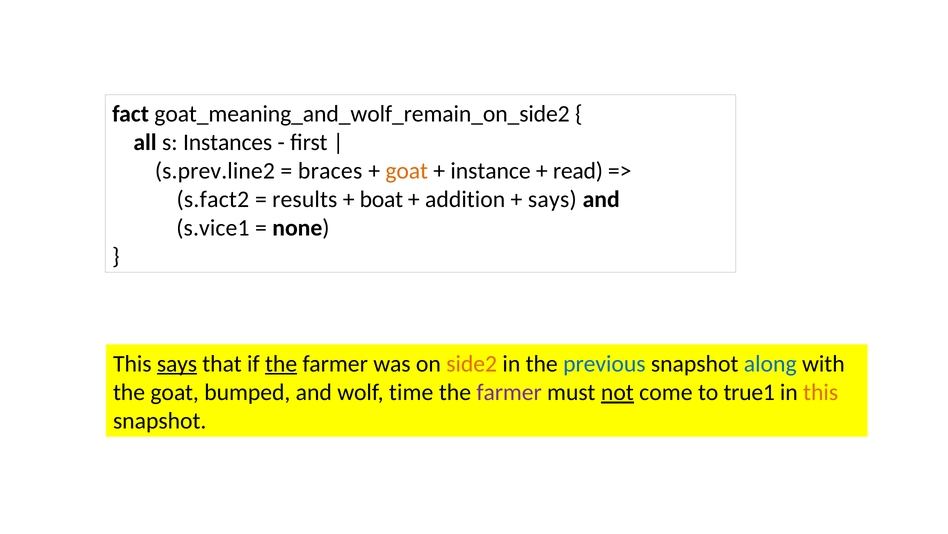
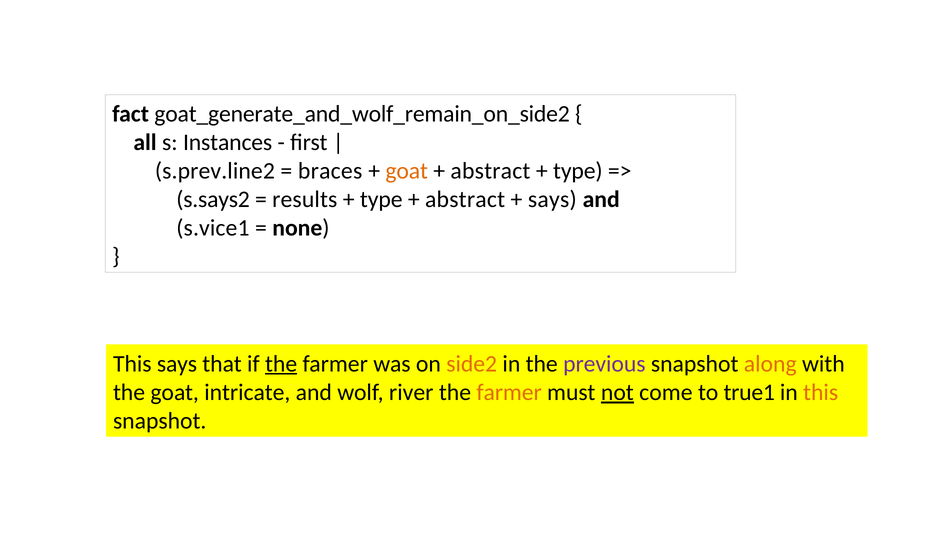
goat_meaning_and_wolf_remain_on_side2: goat_meaning_and_wolf_remain_on_side2 -> goat_generate_and_wolf_remain_on_side2 (362, 114)
instance: instance -> abstract (490, 171)
read: read -> type (578, 171)
s.fact2: s.fact2 -> s.says2 (213, 199)
boat: boat -> type (381, 199)
addition: addition -> abstract (465, 199)
says underline: present -> none (177, 363)
previous colour: blue -> purple (604, 363)
along colour: blue -> orange (770, 363)
bumped: bumped -> intricate (247, 392)
time: time -> river (411, 392)
farmer colour: purple -> orange (509, 392)
